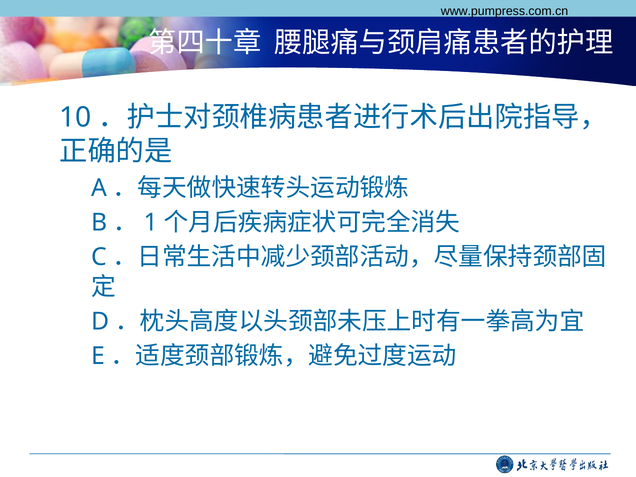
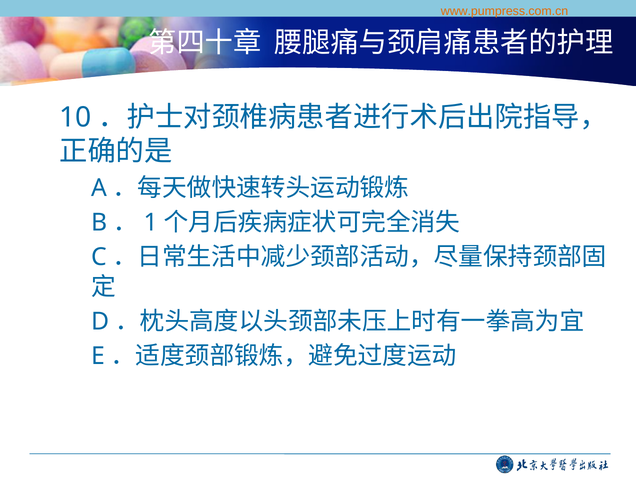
www.pumpress.com.cn colour: black -> orange (505, 11)
